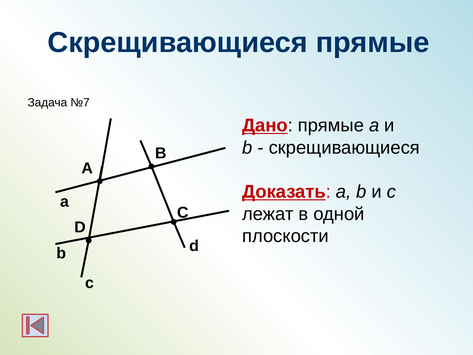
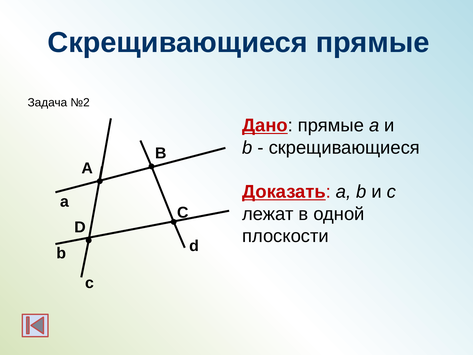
№7: №7 -> №2 (80, 103)
